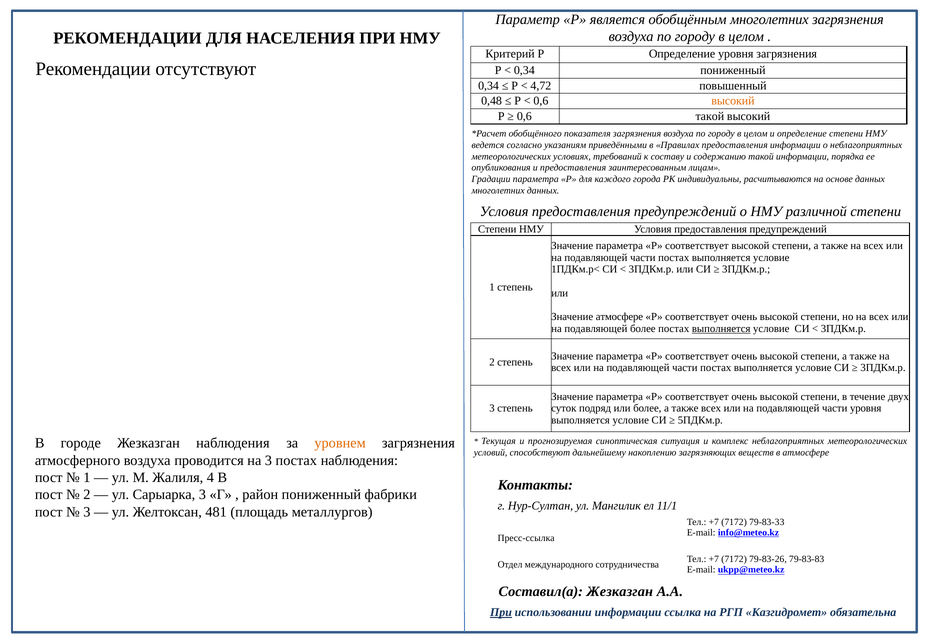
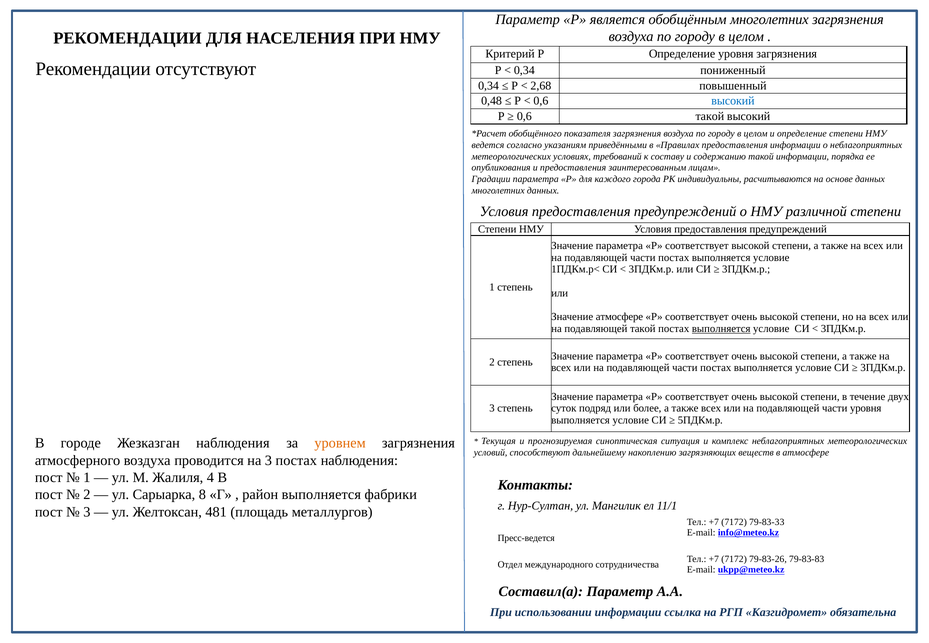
4,72: 4,72 -> 2,68 (541, 86)
высокий colour: orange -> blue (733, 101)
подавляющей более: более -> такой (643, 329)
Сарыарка 3: 3 -> 8 (202, 495)
район пониженный: пониженный -> выполняется (321, 495)
Пресс-ссылка: Пресс-ссылка -> Пресс-ведется (526, 538)
Составил(а Жезказган: Жезказган -> Параметр (620, 591)
При underline: present -> none (501, 612)
